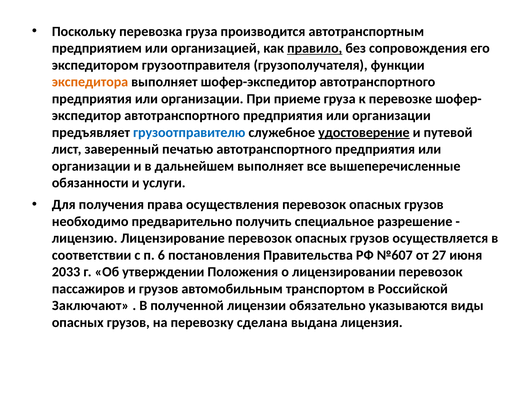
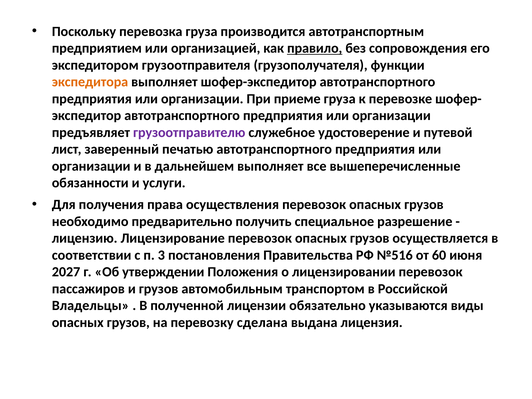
грузоотправителю colour: blue -> purple (189, 132)
удостоверение underline: present -> none (364, 132)
6: 6 -> 3 (161, 255)
№607: №607 -> №516 (395, 255)
27: 27 -> 60 (439, 255)
2033: 2033 -> 2027 (66, 272)
Заключают: Заключают -> Владельцы (91, 306)
